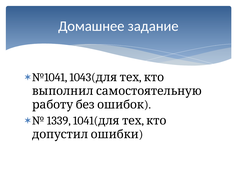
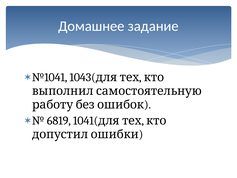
1339: 1339 -> 6819 (59, 121)
